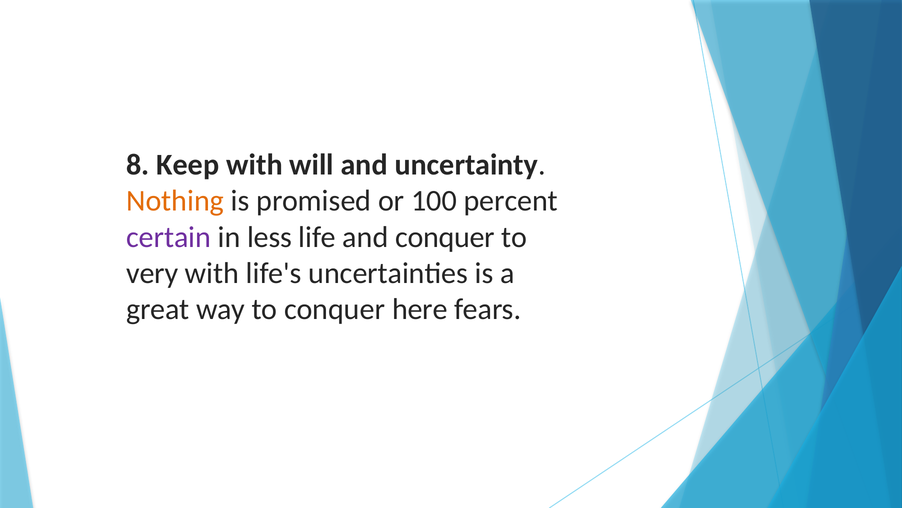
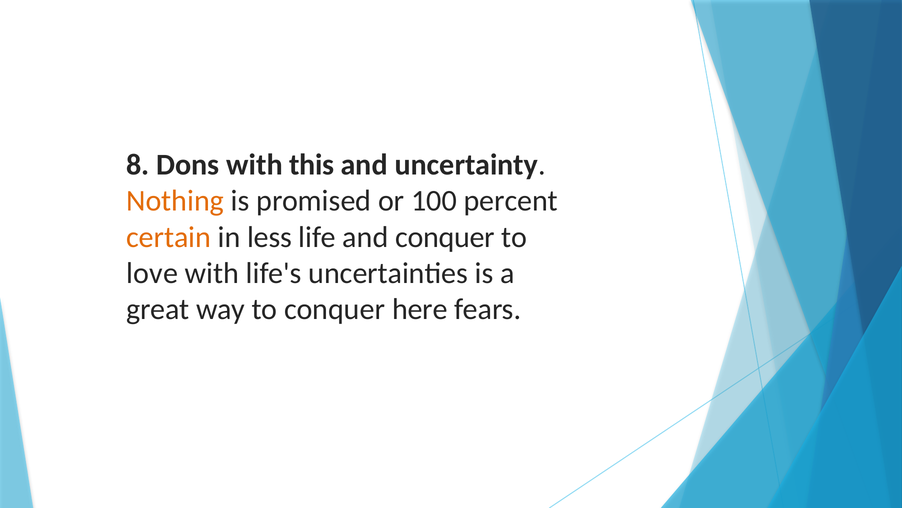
Keep: Keep -> Dons (188, 165)
will: will -> this (312, 165)
certain colour: purple -> orange (169, 237)
very: very -> love (152, 273)
